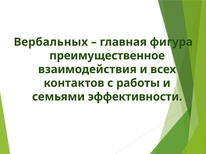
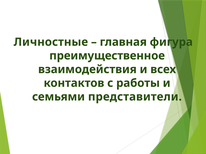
Вербальных: Вербальных -> Личностные (51, 42)
эффективности: эффективности -> представители (135, 97)
